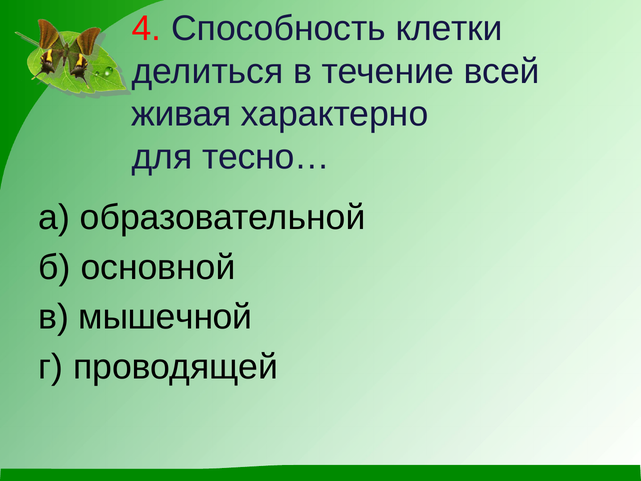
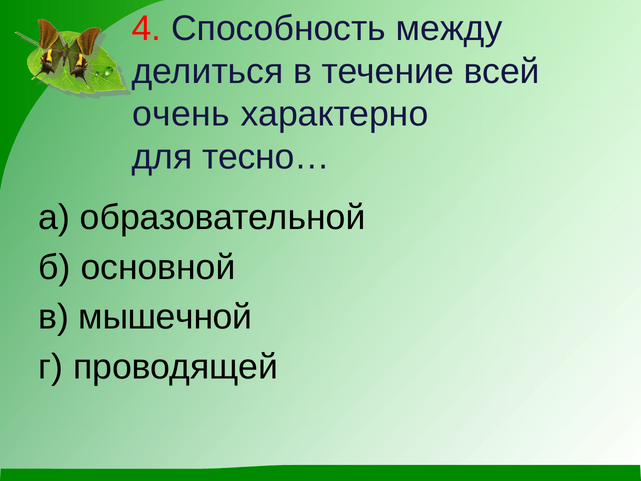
клетки: клетки -> между (449, 29)
живая: живая -> очень (181, 114)
